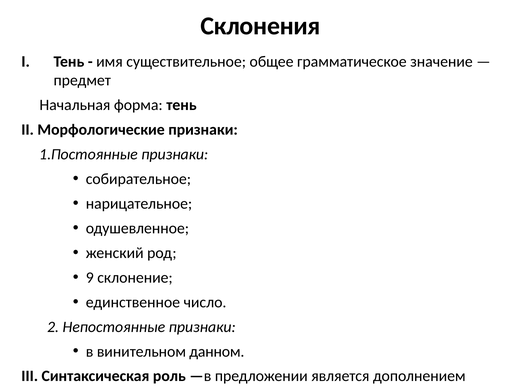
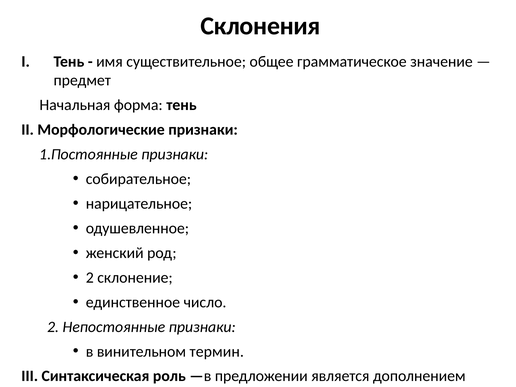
9: 9 -> 2 (90, 278)
данном: данном -> термин (217, 351)
